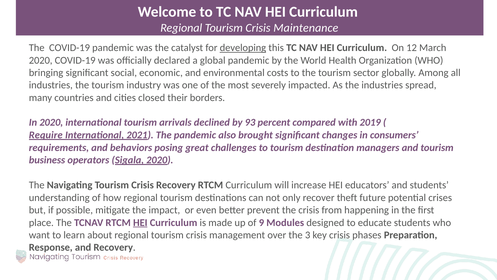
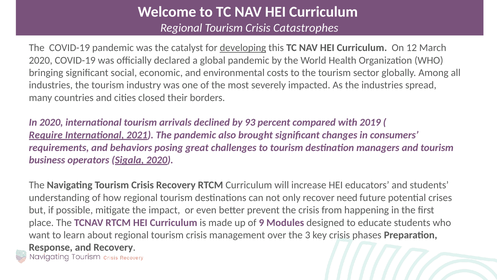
Maintenance: Maintenance -> Catastrophes (306, 28)
theft: theft -> need (347, 197)
HEI underline: present -> none (140, 222)
